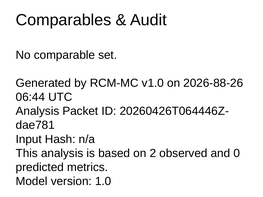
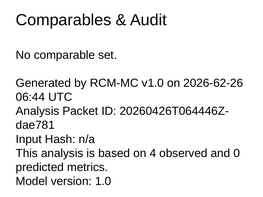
2026-88-26: 2026-88-26 -> 2026-62-26 (213, 83)
2: 2 -> 4 (153, 153)
